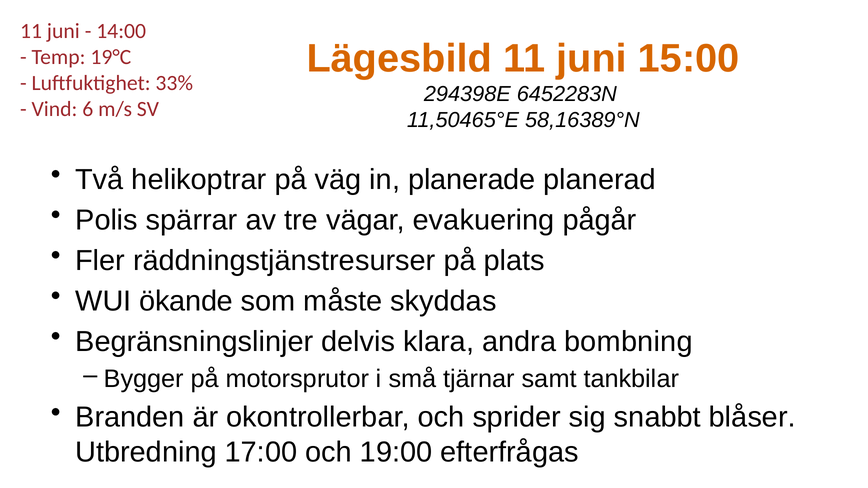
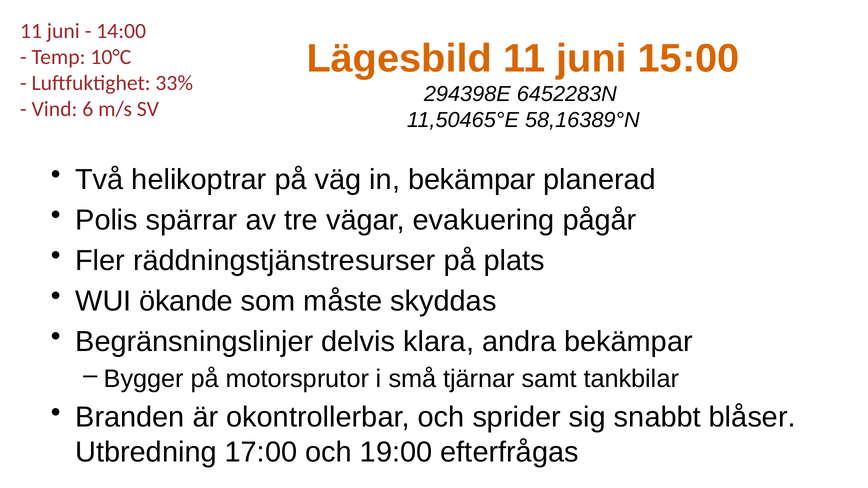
19°C: 19°C -> 10°C (111, 57)
in planerade: planerade -> bekämpar (472, 180)
andra bombning: bombning -> bekämpar (628, 342)
